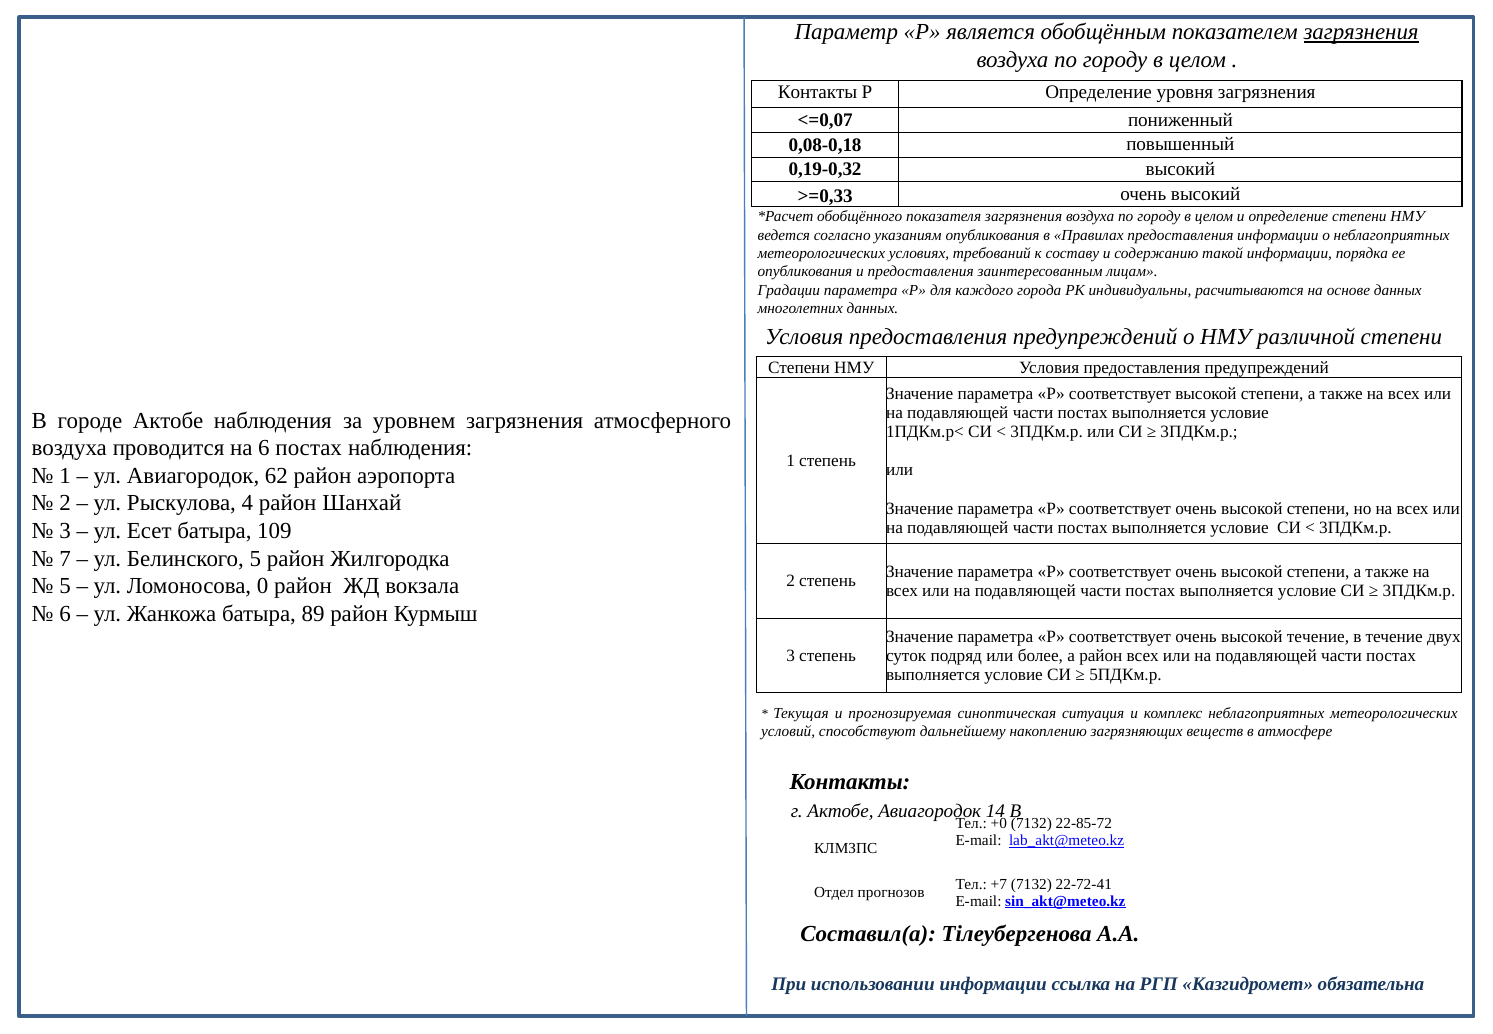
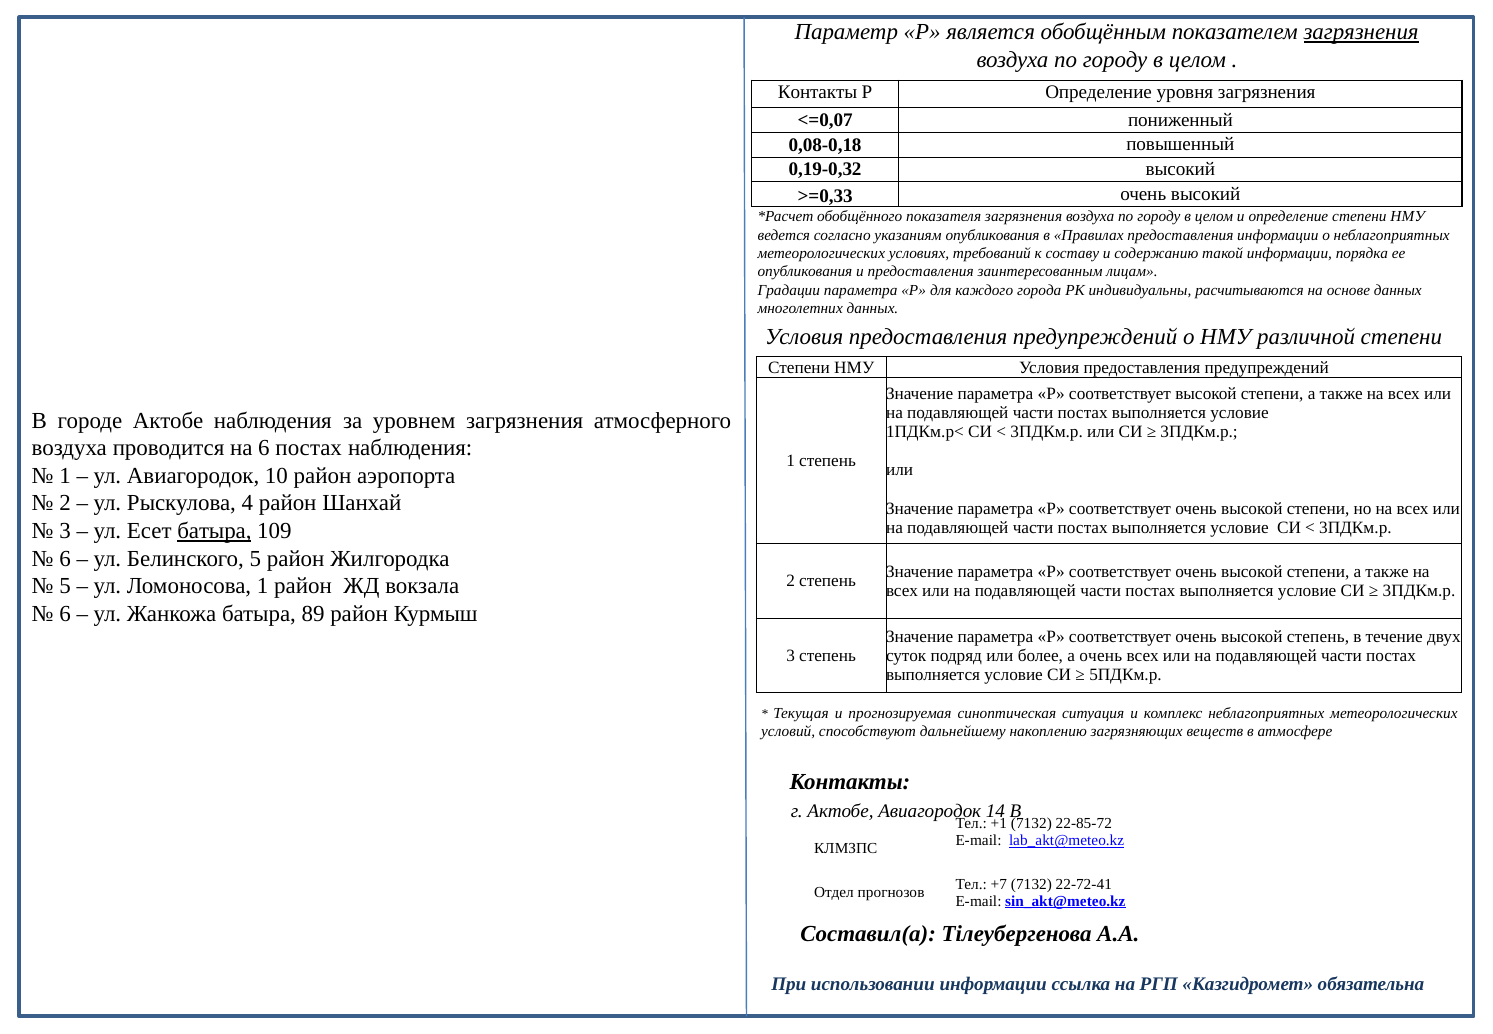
62: 62 -> 10 (276, 476)
батыра underline: none -> present (214, 531)
7: 7 -> 6 (65, 558)
Ломоносова 0: 0 -> 1 (263, 586)
высокой течение: течение -> степень (1318, 636)
а район: район -> очень (1101, 655)
+0: +0 -> +1 (999, 823)
